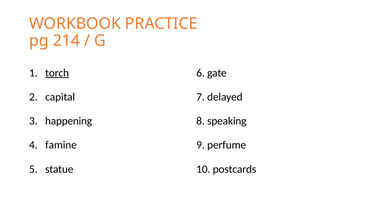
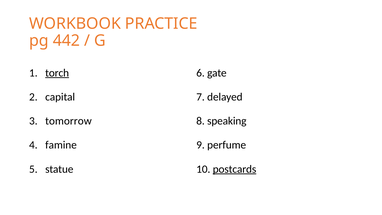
214: 214 -> 442 (66, 41)
happening: happening -> tomorrow (68, 121)
postcards underline: none -> present (235, 169)
